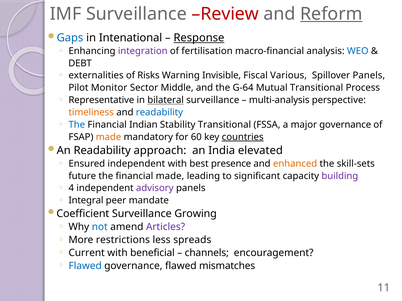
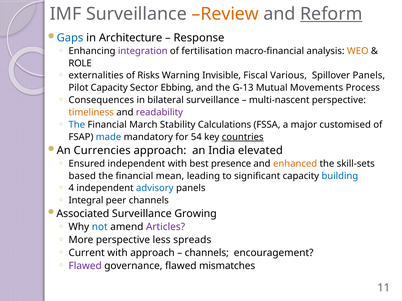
Review colour: red -> orange (225, 14)
Intenational: Intenational -> Architecture (131, 38)
Response underline: present -> none (199, 38)
WEO colour: blue -> orange (358, 51)
DEBT: DEBT -> ROLE (80, 63)
Pilot Monitor: Monitor -> Capacity (109, 88)
Middle: Middle -> Ebbing (177, 88)
G-64: G-64 -> G-13 (243, 88)
Mutual Transitional: Transitional -> Movements (317, 88)
Representative: Representative -> Consequences (101, 100)
bilateral underline: present -> none (166, 100)
multi-analysis: multi-analysis -> multi-nascent (279, 100)
readability colour: blue -> purple (159, 113)
Indian: Indian -> March (143, 125)
Stability Transitional: Transitional -> Calculations (225, 125)
major governance: governance -> customised (345, 125)
made colour: orange -> blue (109, 137)
60: 60 -> 54 (196, 137)
An Readability: Readability -> Currencies (102, 151)
future: future -> based (82, 176)
financial made: made -> mean (170, 176)
building colour: purple -> blue (340, 176)
advisory colour: purple -> blue (155, 188)
peer mandate: mandate -> channels (149, 201)
Coefficient: Coefficient -> Associated (83, 214)
More restrictions: restrictions -> perspective (123, 240)
with beneficial: beneficial -> approach (152, 253)
Flawed colour: blue -> purple (85, 266)
